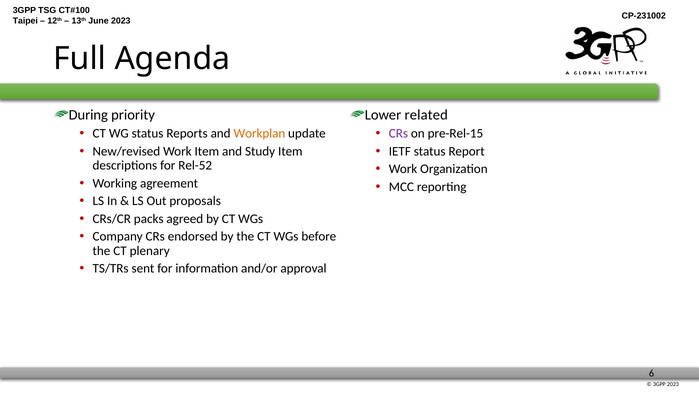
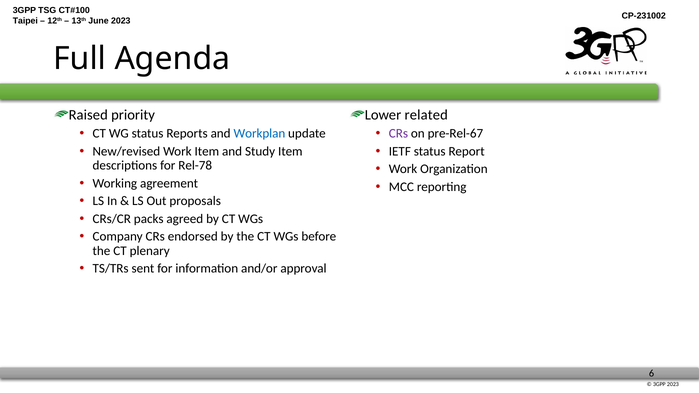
During: During -> Raised (88, 115)
Workplan colour: orange -> blue (259, 134)
pre-Rel-15: pre-Rel-15 -> pre-Rel-67 (455, 134)
Rel-52: Rel-52 -> Rel-78 (195, 166)
